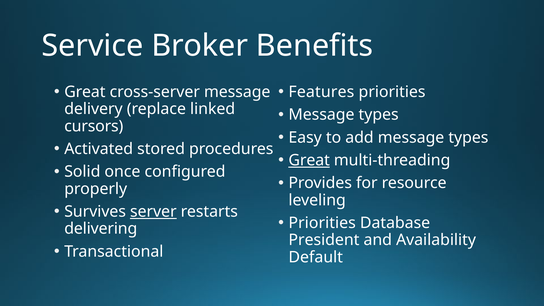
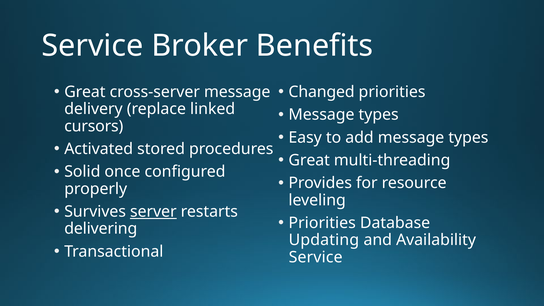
Features: Features -> Changed (322, 92)
Great underline: present -> none (309, 160)
President: President -> Updating (324, 240)
Default: Default -> Service (316, 257)
